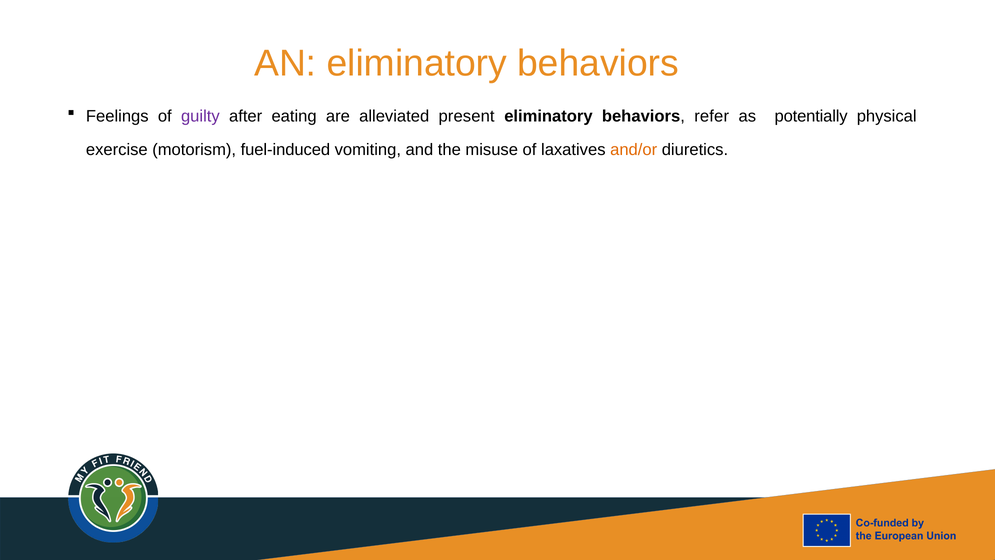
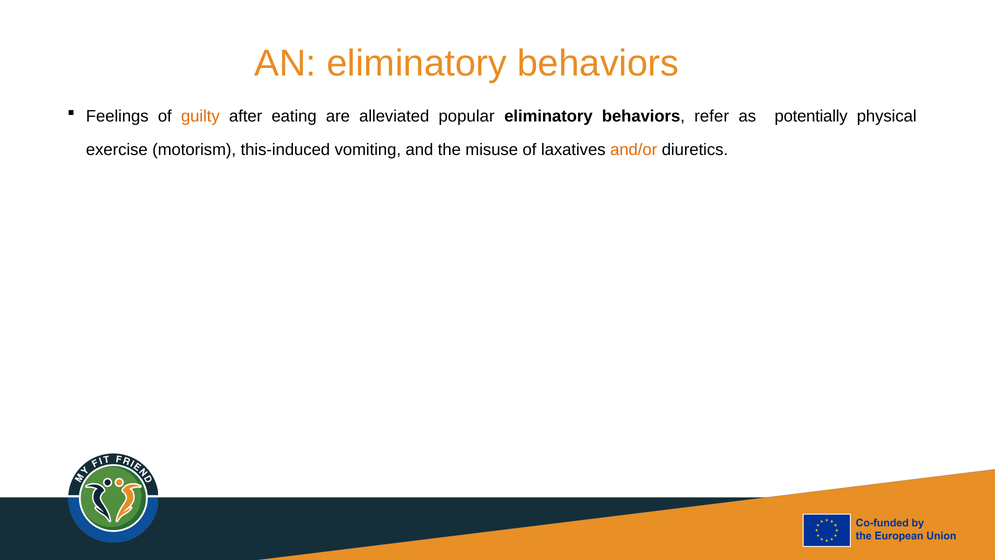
guilty colour: purple -> orange (200, 116)
present: present -> popular (467, 116)
fuel-induced: fuel-induced -> this-induced (285, 150)
